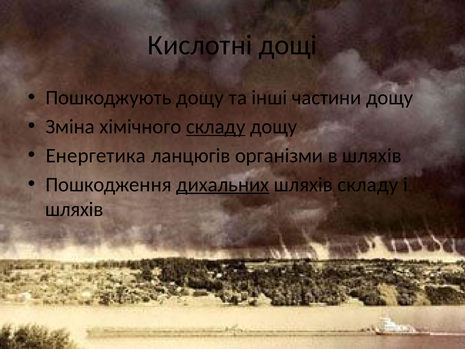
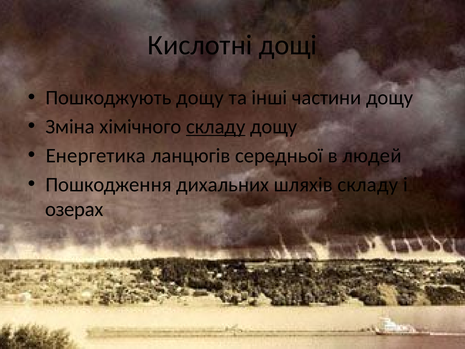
організми: організми -> середньої (279, 155)
в шляхів: шляхів -> людей (372, 155)
дихальних underline: present -> none (223, 184)
шляхів: шляхів -> озерах (74, 209)
